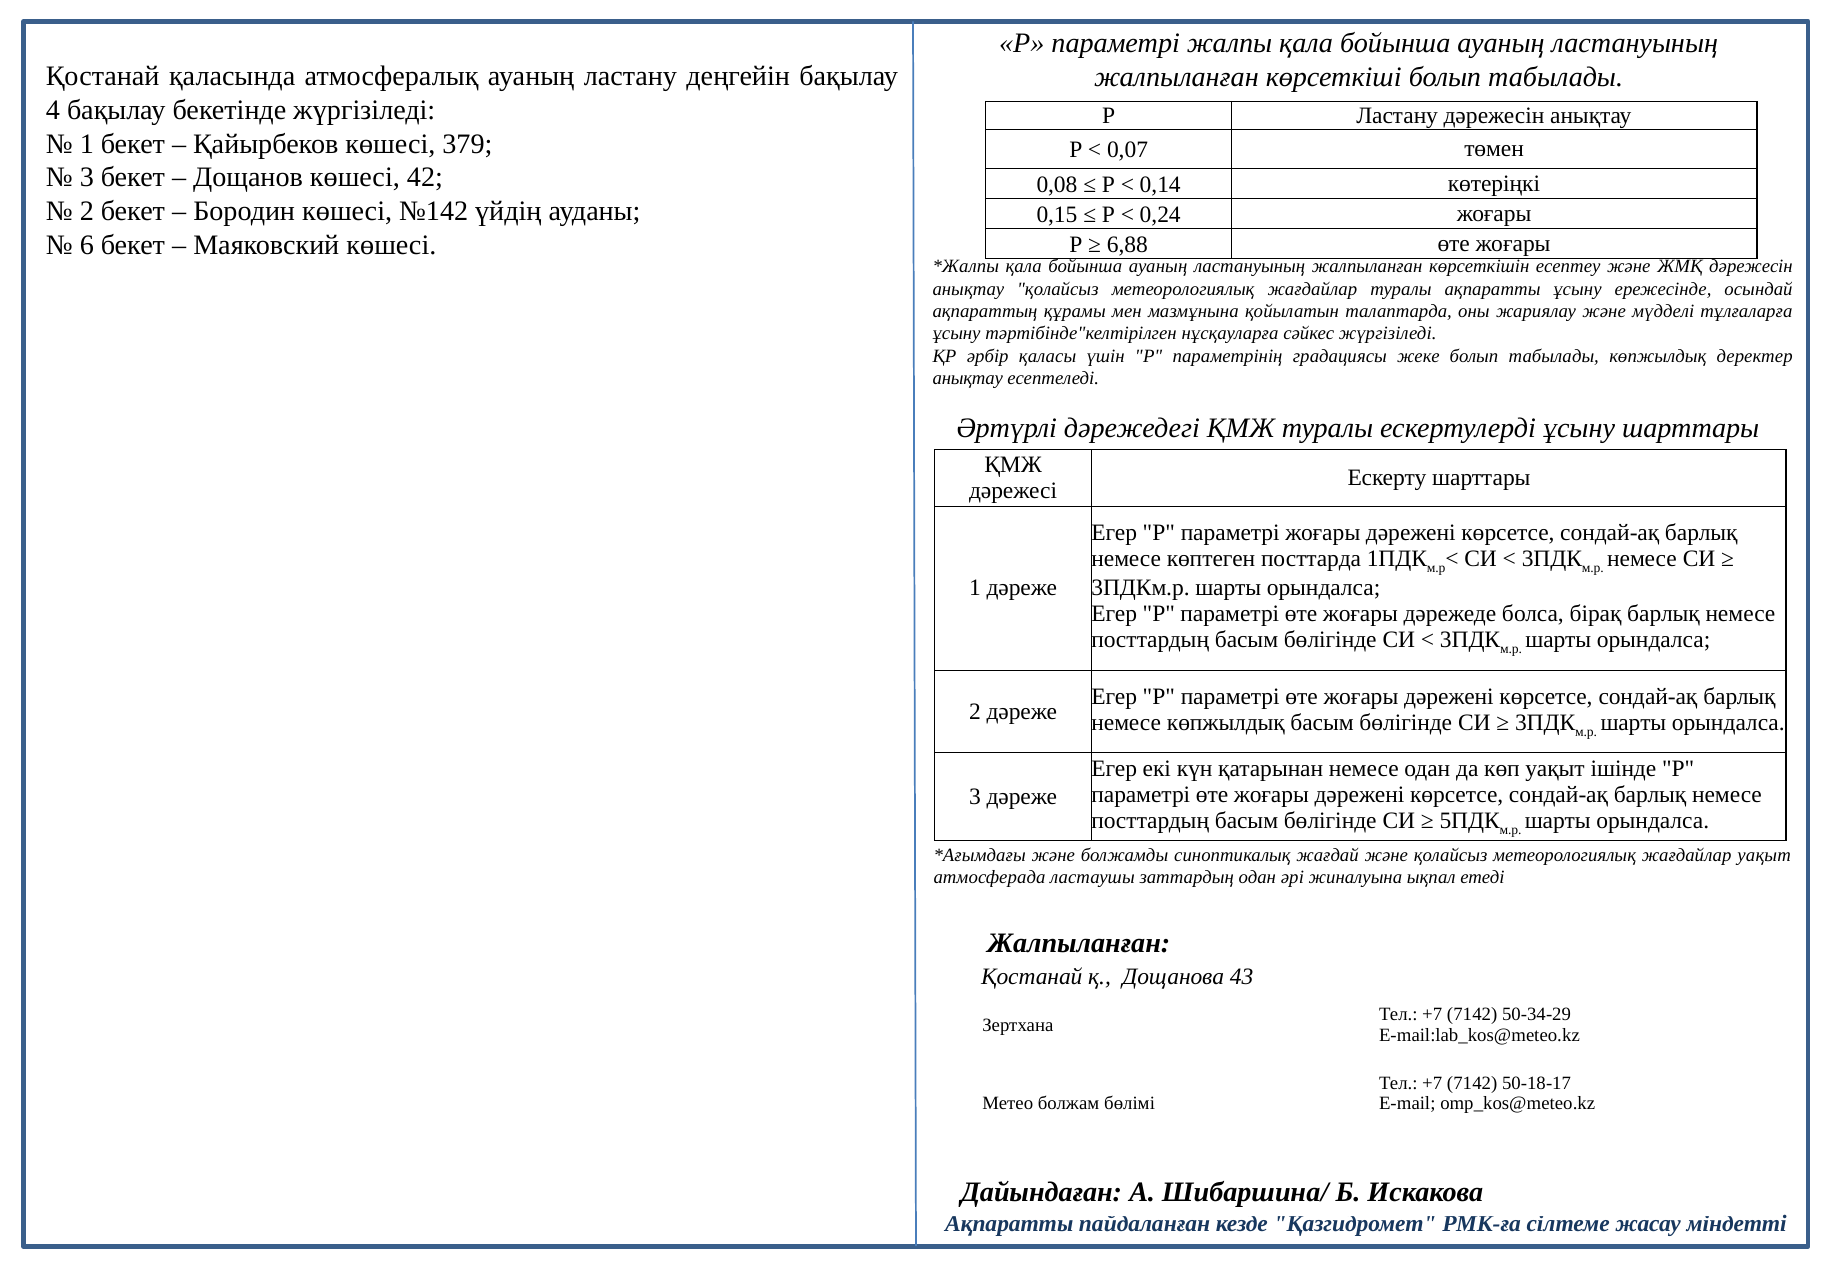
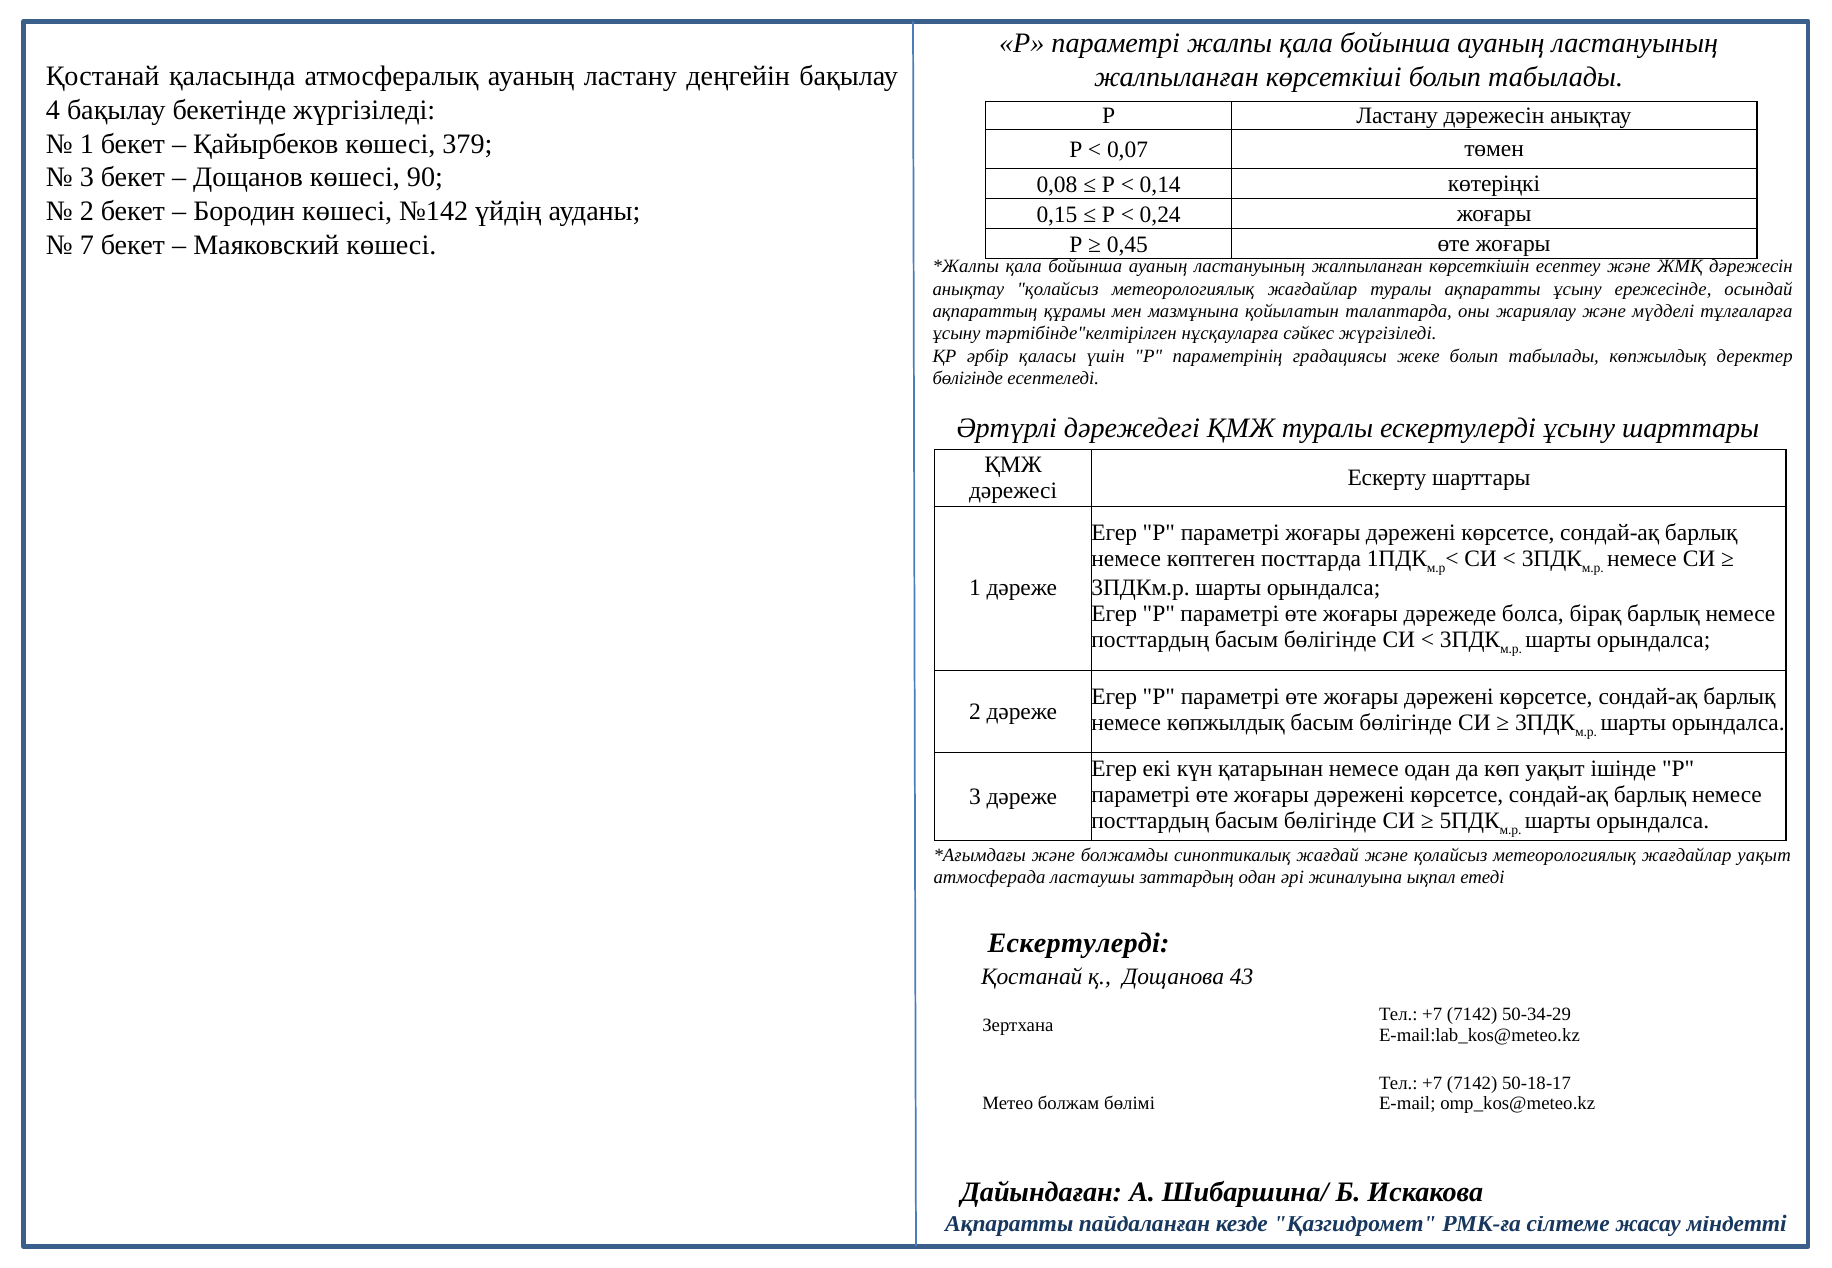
42: 42 -> 90 (425, 178)
6: 6 -> 7 (87, 245)
6,88: 6,88 -> 0,45 (1127, 245)
анықтау: анықтау -> бөлігінде (968, 379)
Жалпыланған: Жалпыланған -> Ескертулерді (1079, 943)
